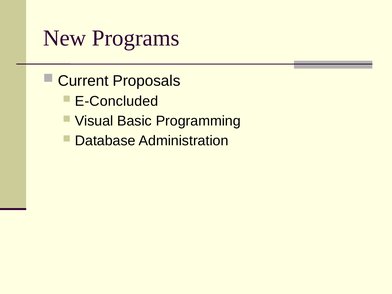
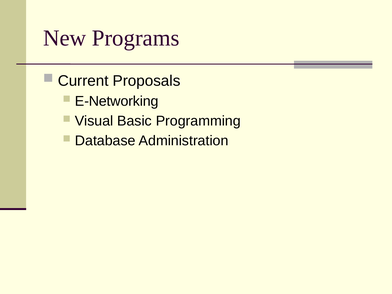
E-Concluded: E-Concluded -> E-Networking (117, 101)
